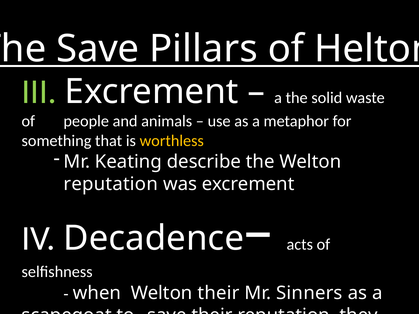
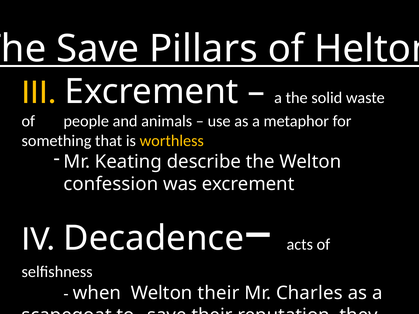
III colour: light green -> yellow (39, 92)
reputation: reputation -> confession (111, 184)
Sinners: Sinners -> Charles (309, 293)
